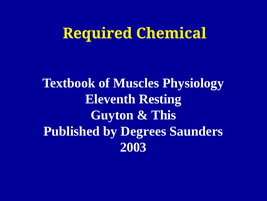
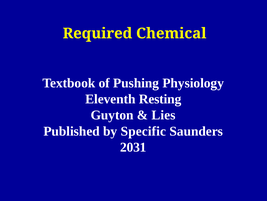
Muscles: Muscles -> Pushing (136, 83)
This: This -> Lies (164, 115)
Degrees: Degrees -> Specific (143, 131)
2003: 2003 -> 2031 (133, 147)
